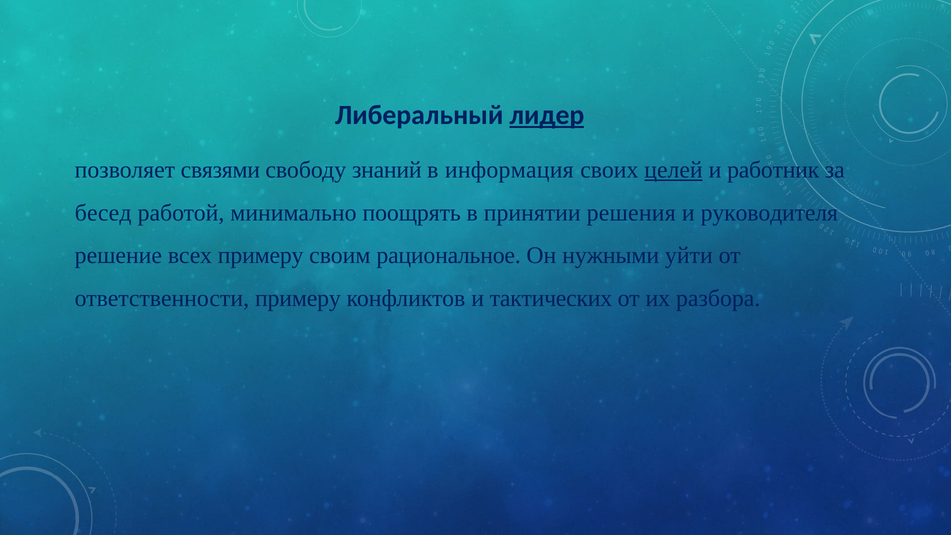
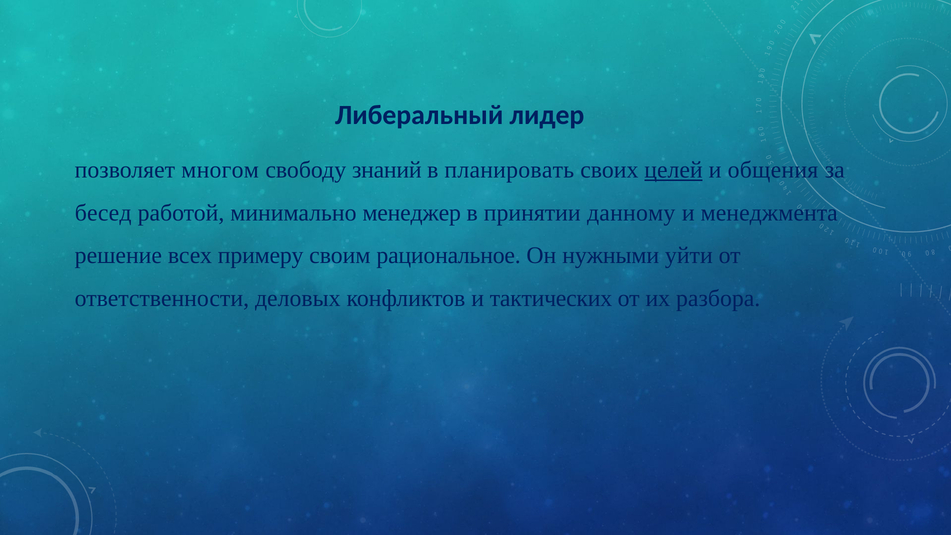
лидер underline: present -> none (547, 115)
связями: связями -> многом (220, 170)
информация: информация -> планировать (509, 170)
работник: работник -> общения (773, 170)
поощрять: поощрять -> менеджер (412, 213)
решения: решения -> данному (631, 213)
руководителя: руководителя -> менеджмента (769, 213)
ответственности примеру: примеру -> деловых (298, 298)
